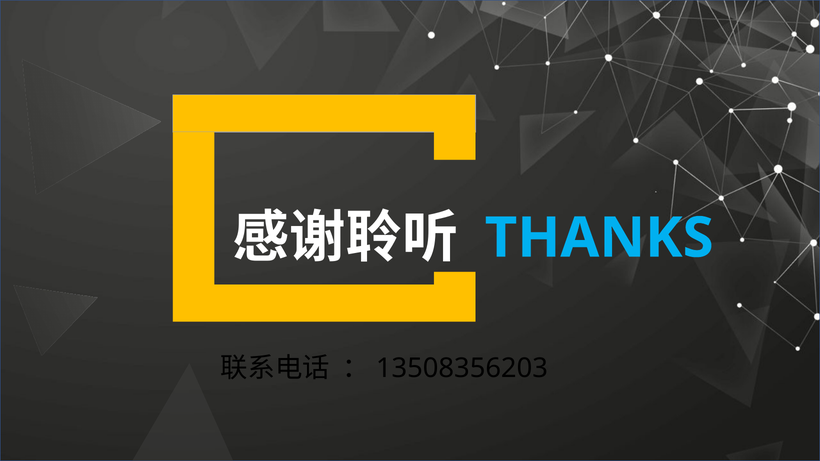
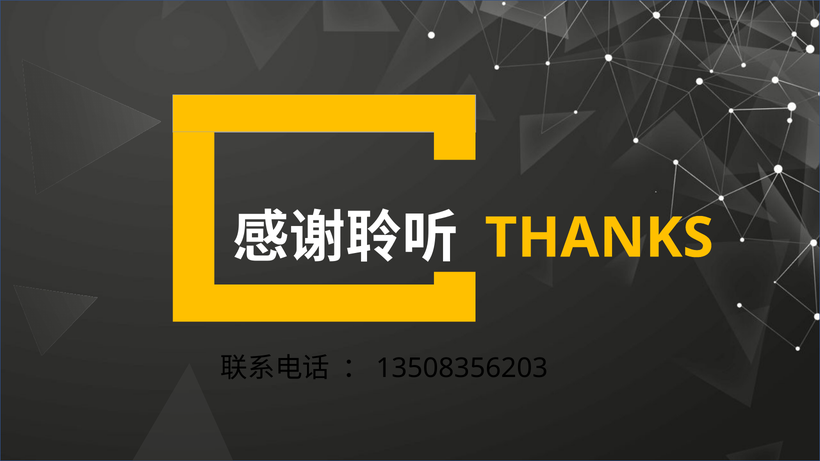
THANKS colour: light blue -> yellow (599, 238)
